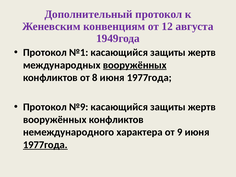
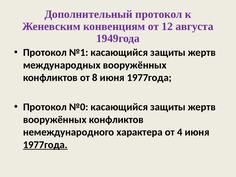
вооружённых underline: present -> none (135, 65)
№9: №9 -> №0 (79, 107)
9: 9 -> 4 (180, 132)
